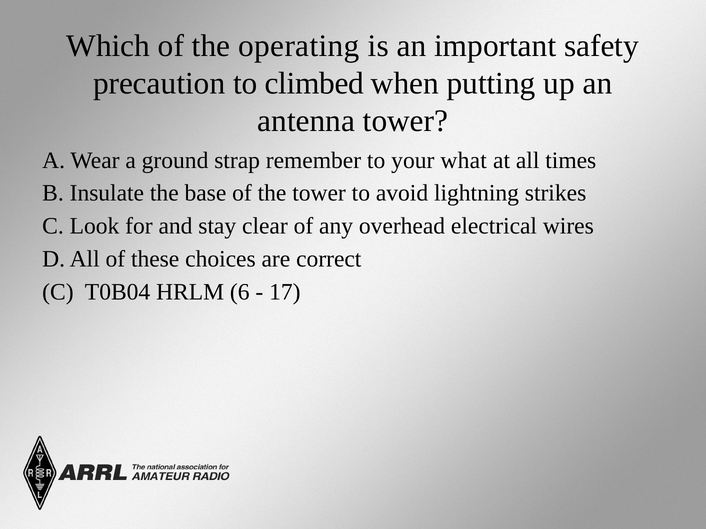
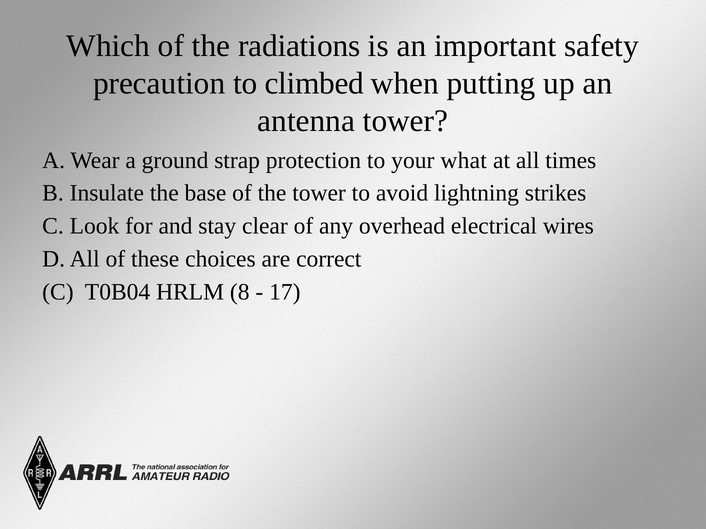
operating: operating -> radiations (299, 46)
remember: remember -> protection (313, 160)
6: 6 -> 8 (240, 292)
